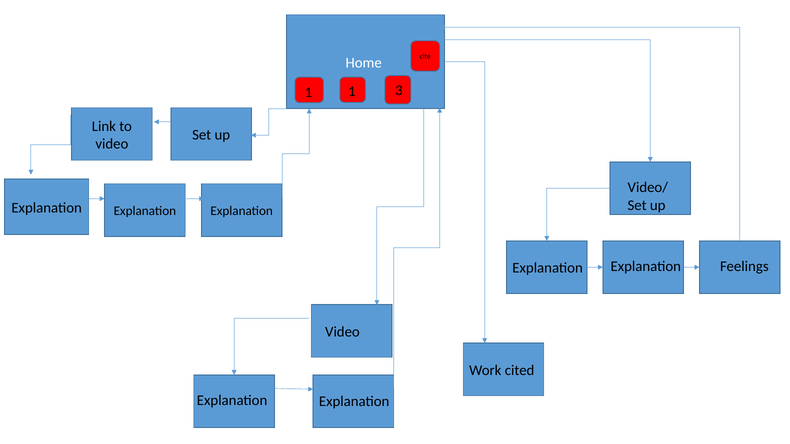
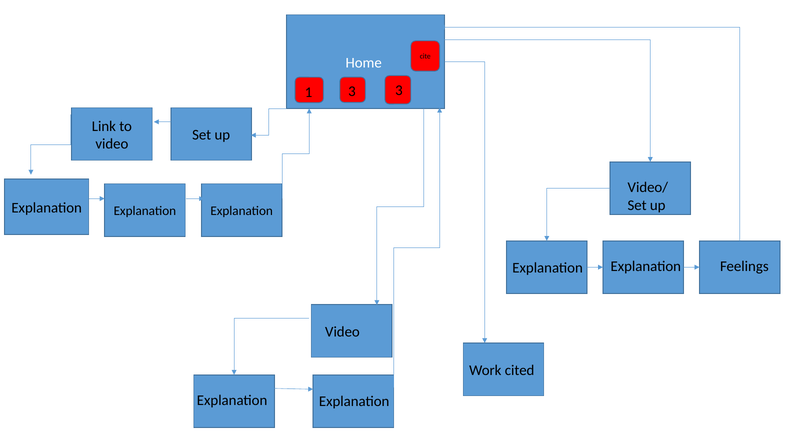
1 1: 1 -> 3 (352, 91)
